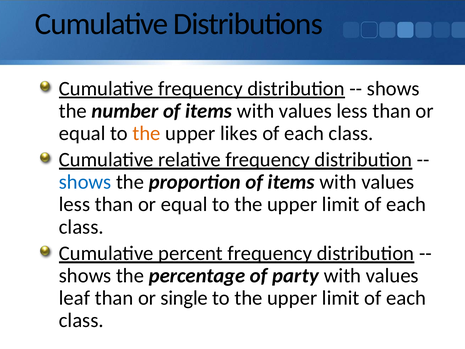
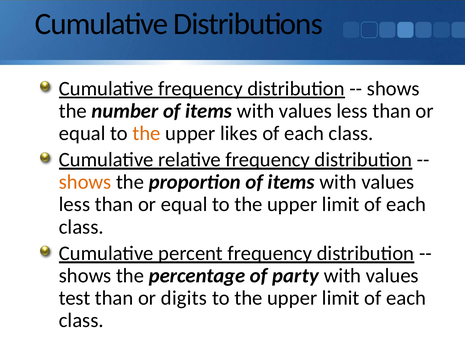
shows colour: blue -> orange (85, 182)
leaf: leaf -> test (75, 298)
single: single -> digits (184, 298)
